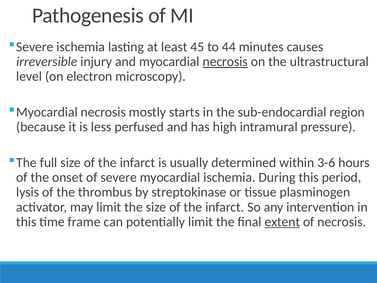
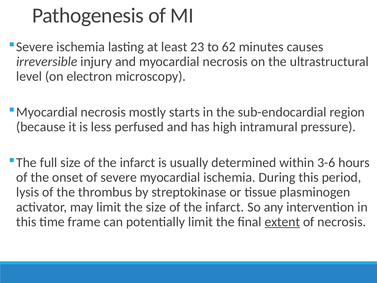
45: 45 -> 23 (197, 47)
44: 44 -> 62 (229, 47)
necrosis underline: present -> none (225, 62)
